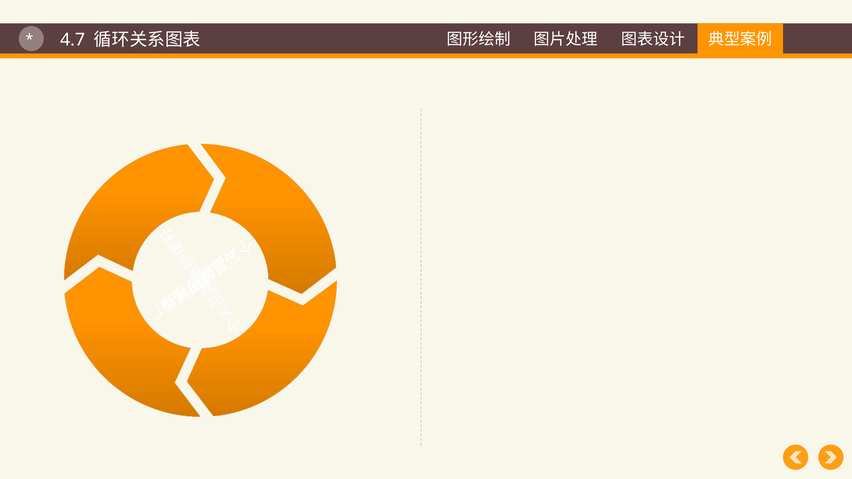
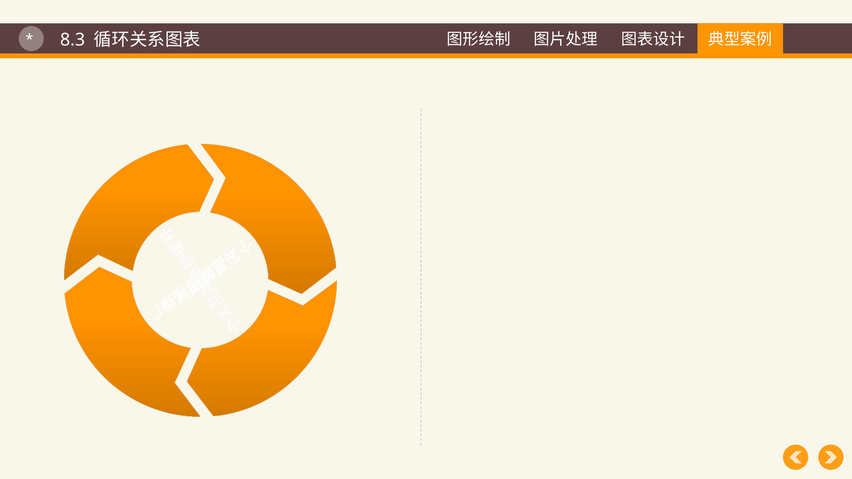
4.7: 4.7 -> 8.3 (73, 40)
